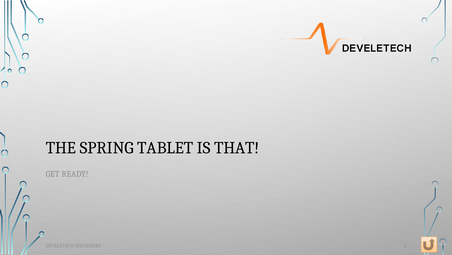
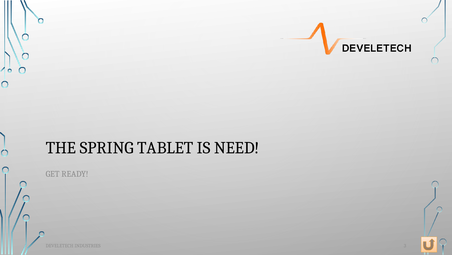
THAT: THAT -> NEED (237, 147)
